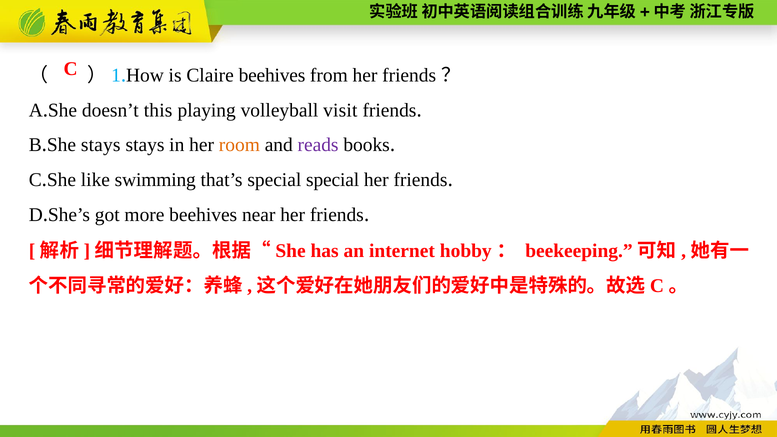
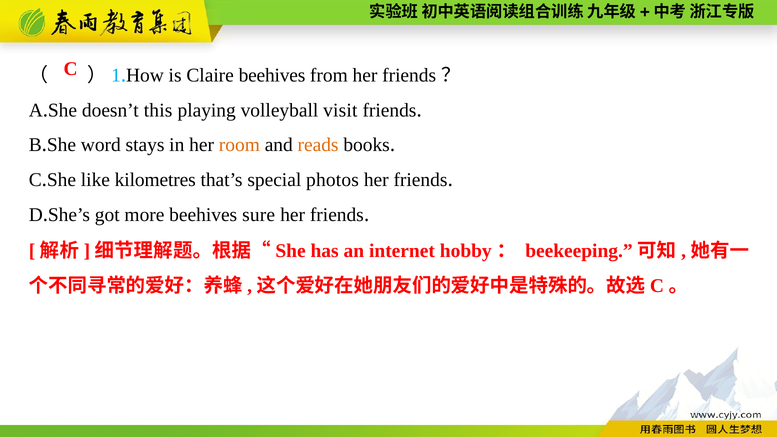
stays: stays -> word (101, 145)
reads colour: purple -> orange (318, 145)
swimming: swimming -> kilometres (155, 180)
special special: special -> photos (332, 180)
near: near -> sure (259, 215)
